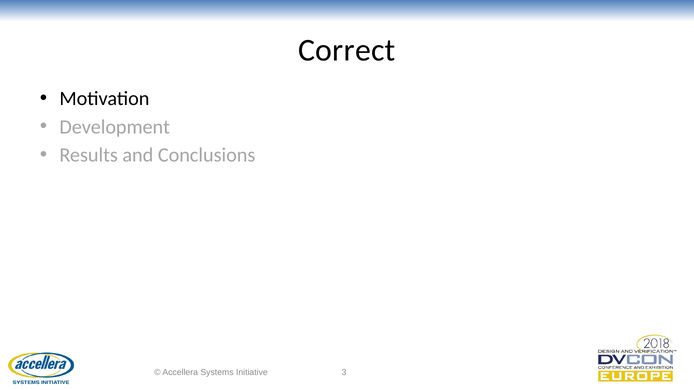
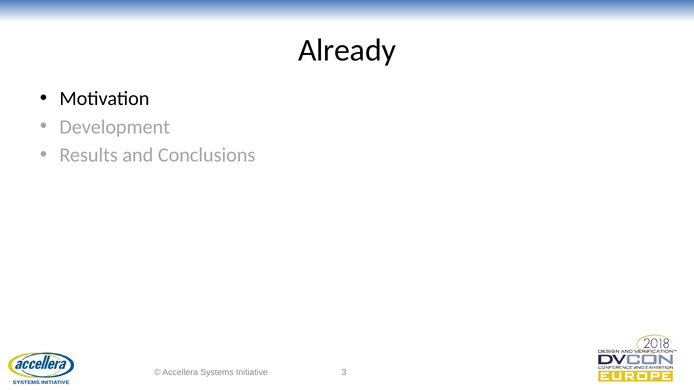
Correct: Correct -> Already (347, 50)
